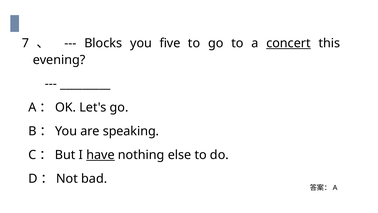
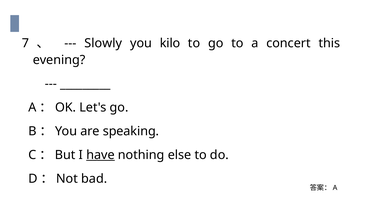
Blocks: Blocks -> Slowly (103, 43)
five: five -> kilo (170, 43)
concert underline: present -> none (288, 43)
